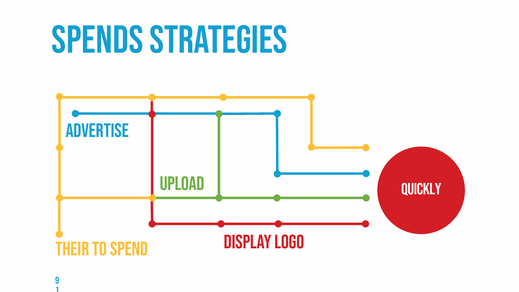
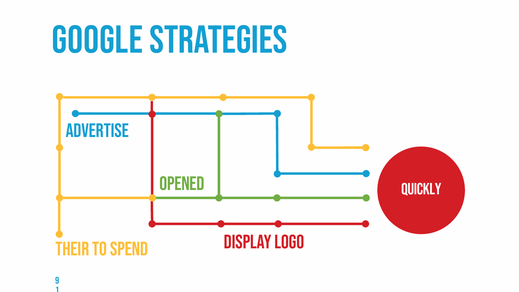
Spends: Spends -> Google (97, 40)
upload: upload -> opened (182, 184)
